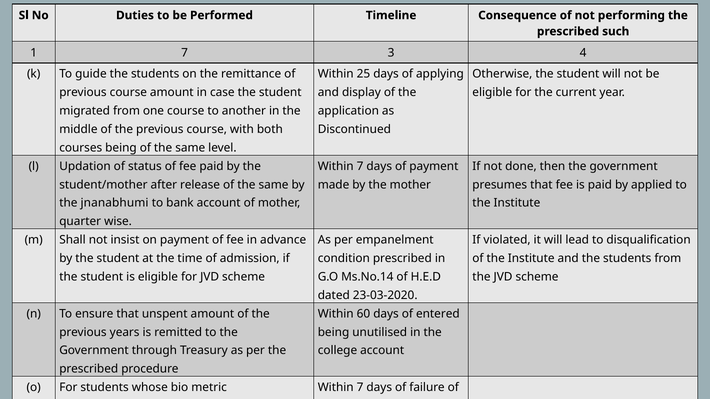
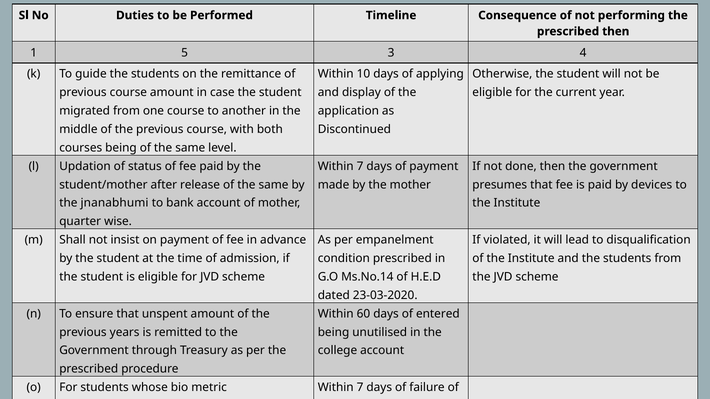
prescribed such: such -> then (616, 31)
1 7: 7 -> 5 (185, 53)
25: 25 -> 10 (363, 74)
applied: applied -> devices (652, 185)
